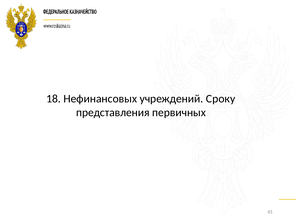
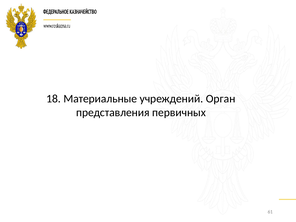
Нефинансовых: Нефинансовых -> Материальные (100, 99)
Сроку: Сроку -> Орган (221, 99)
